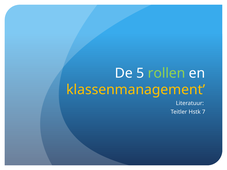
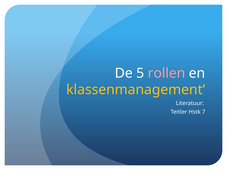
rollen colour: light green -> pink (167, 73)
